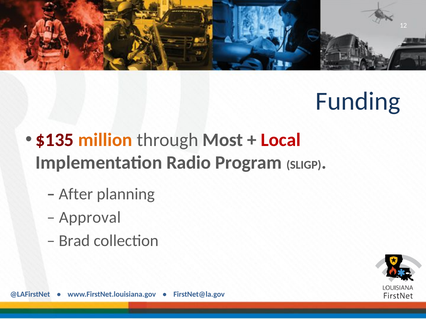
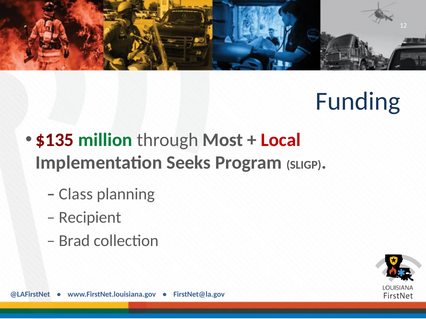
million colour: orange -> green (105, 140)
Radio: Radio -> Seeks (189, 163)
After: After -> Class (76, 194)
Approval: Approval -> Recipient (90, 218)
